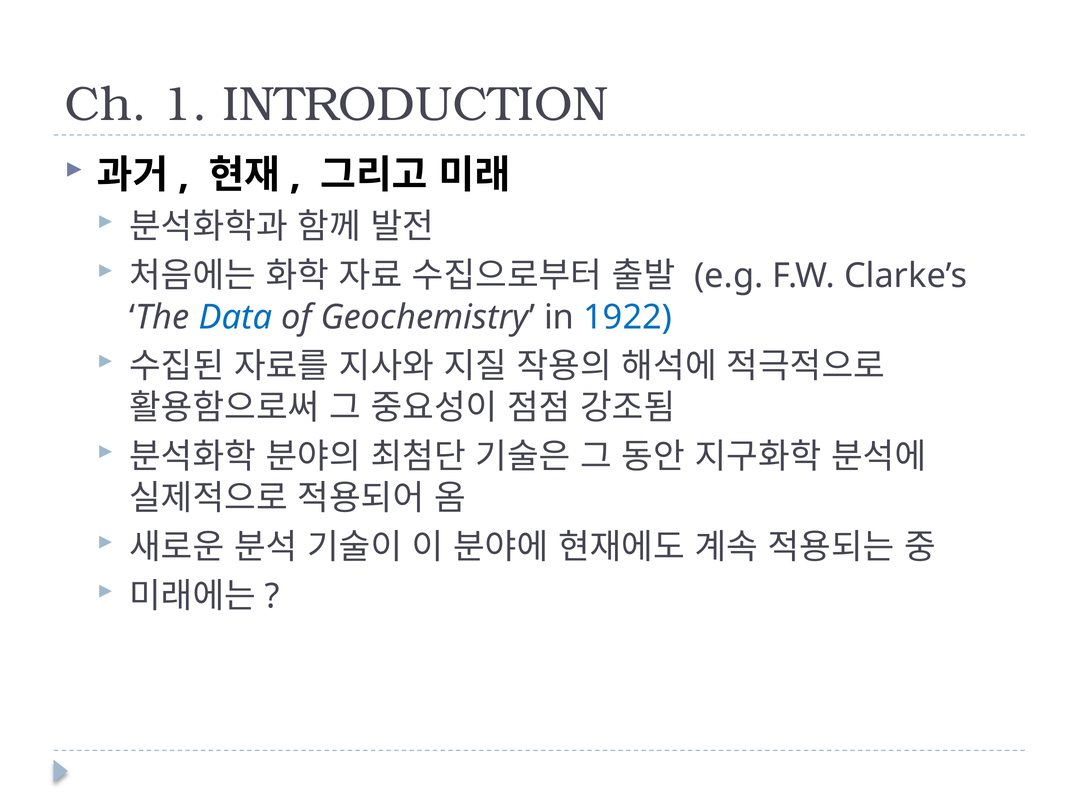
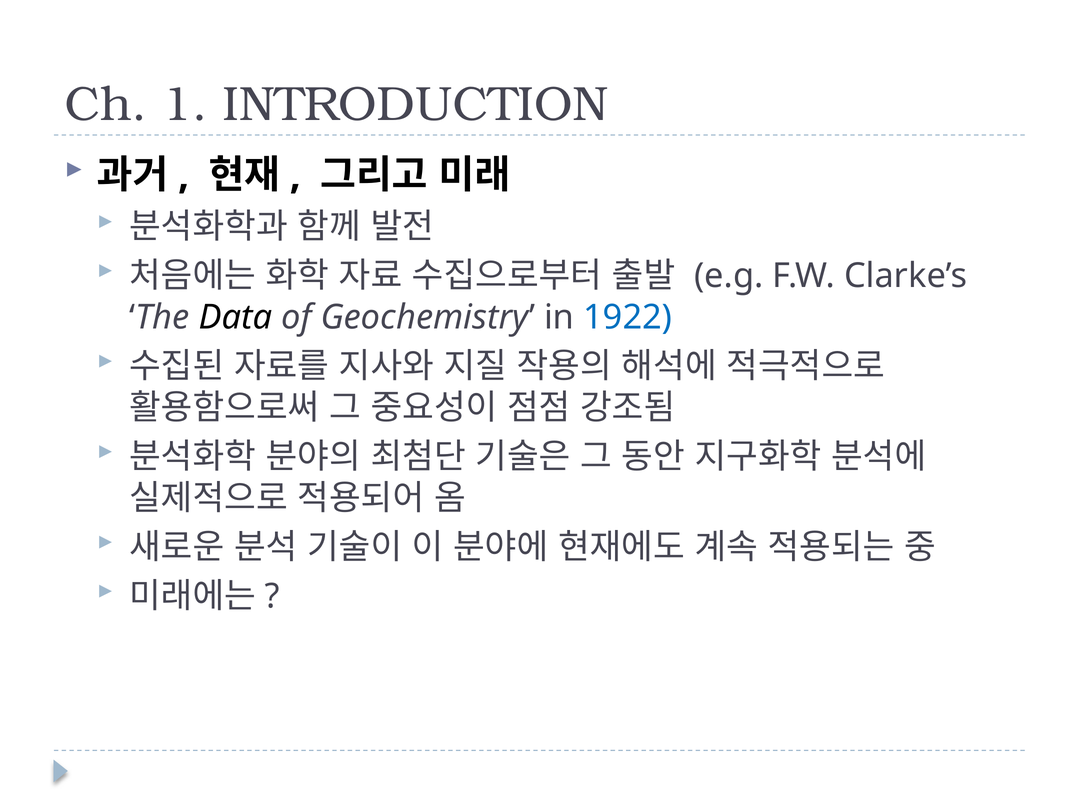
Data colour: blue -> black (235, 317)
